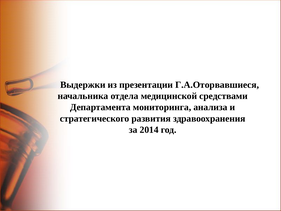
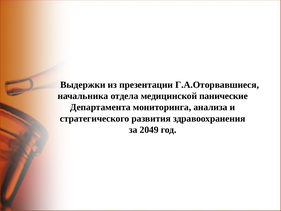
средствами: средствами -> панические (224, 96)
2014: 2014 -> 2049 (149, 130)
